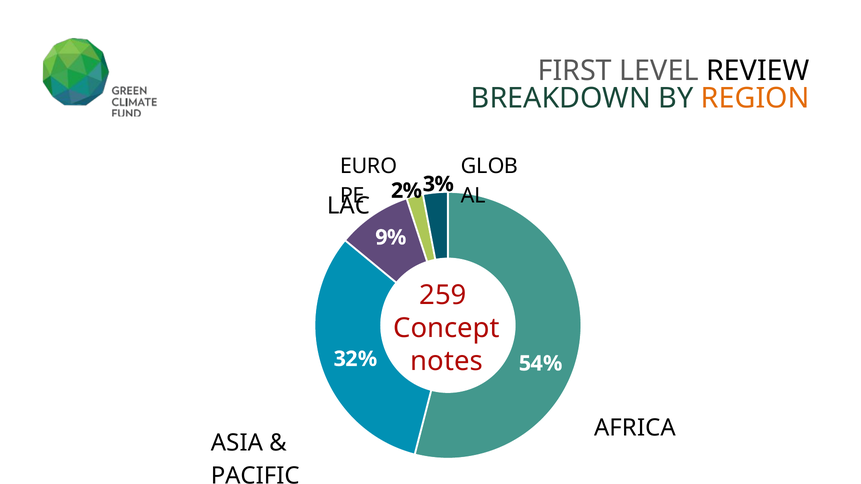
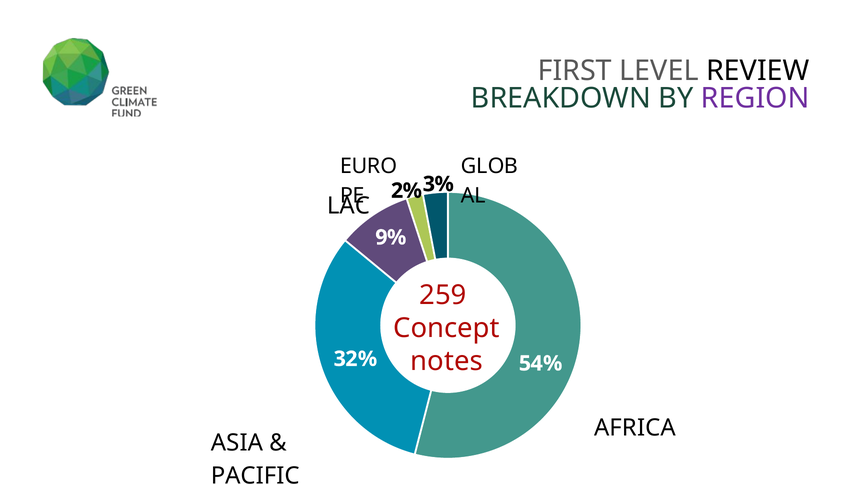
REGION colour: orange -> purple (755, 98)
